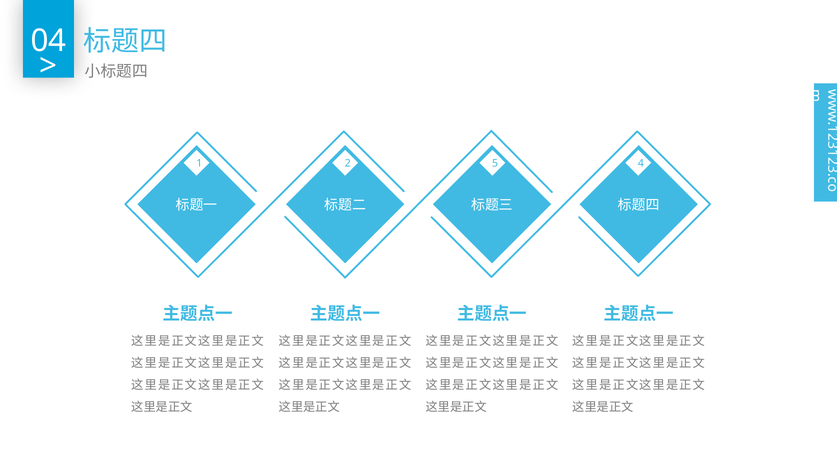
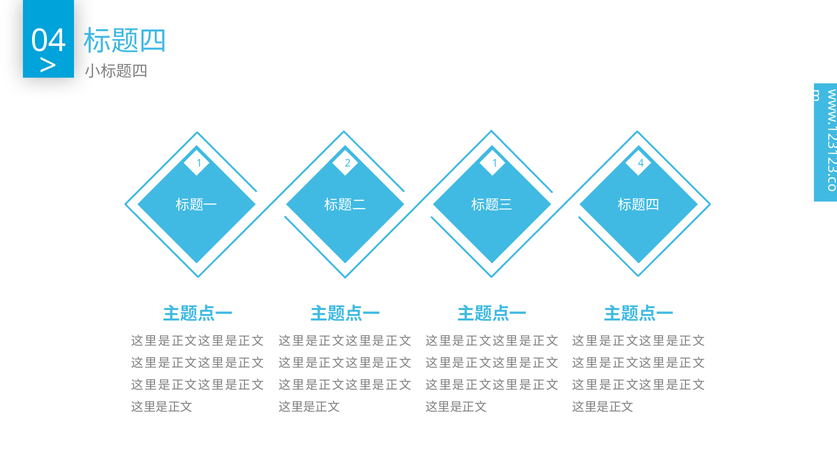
2 5: 5 -> 1 (495, 163)
